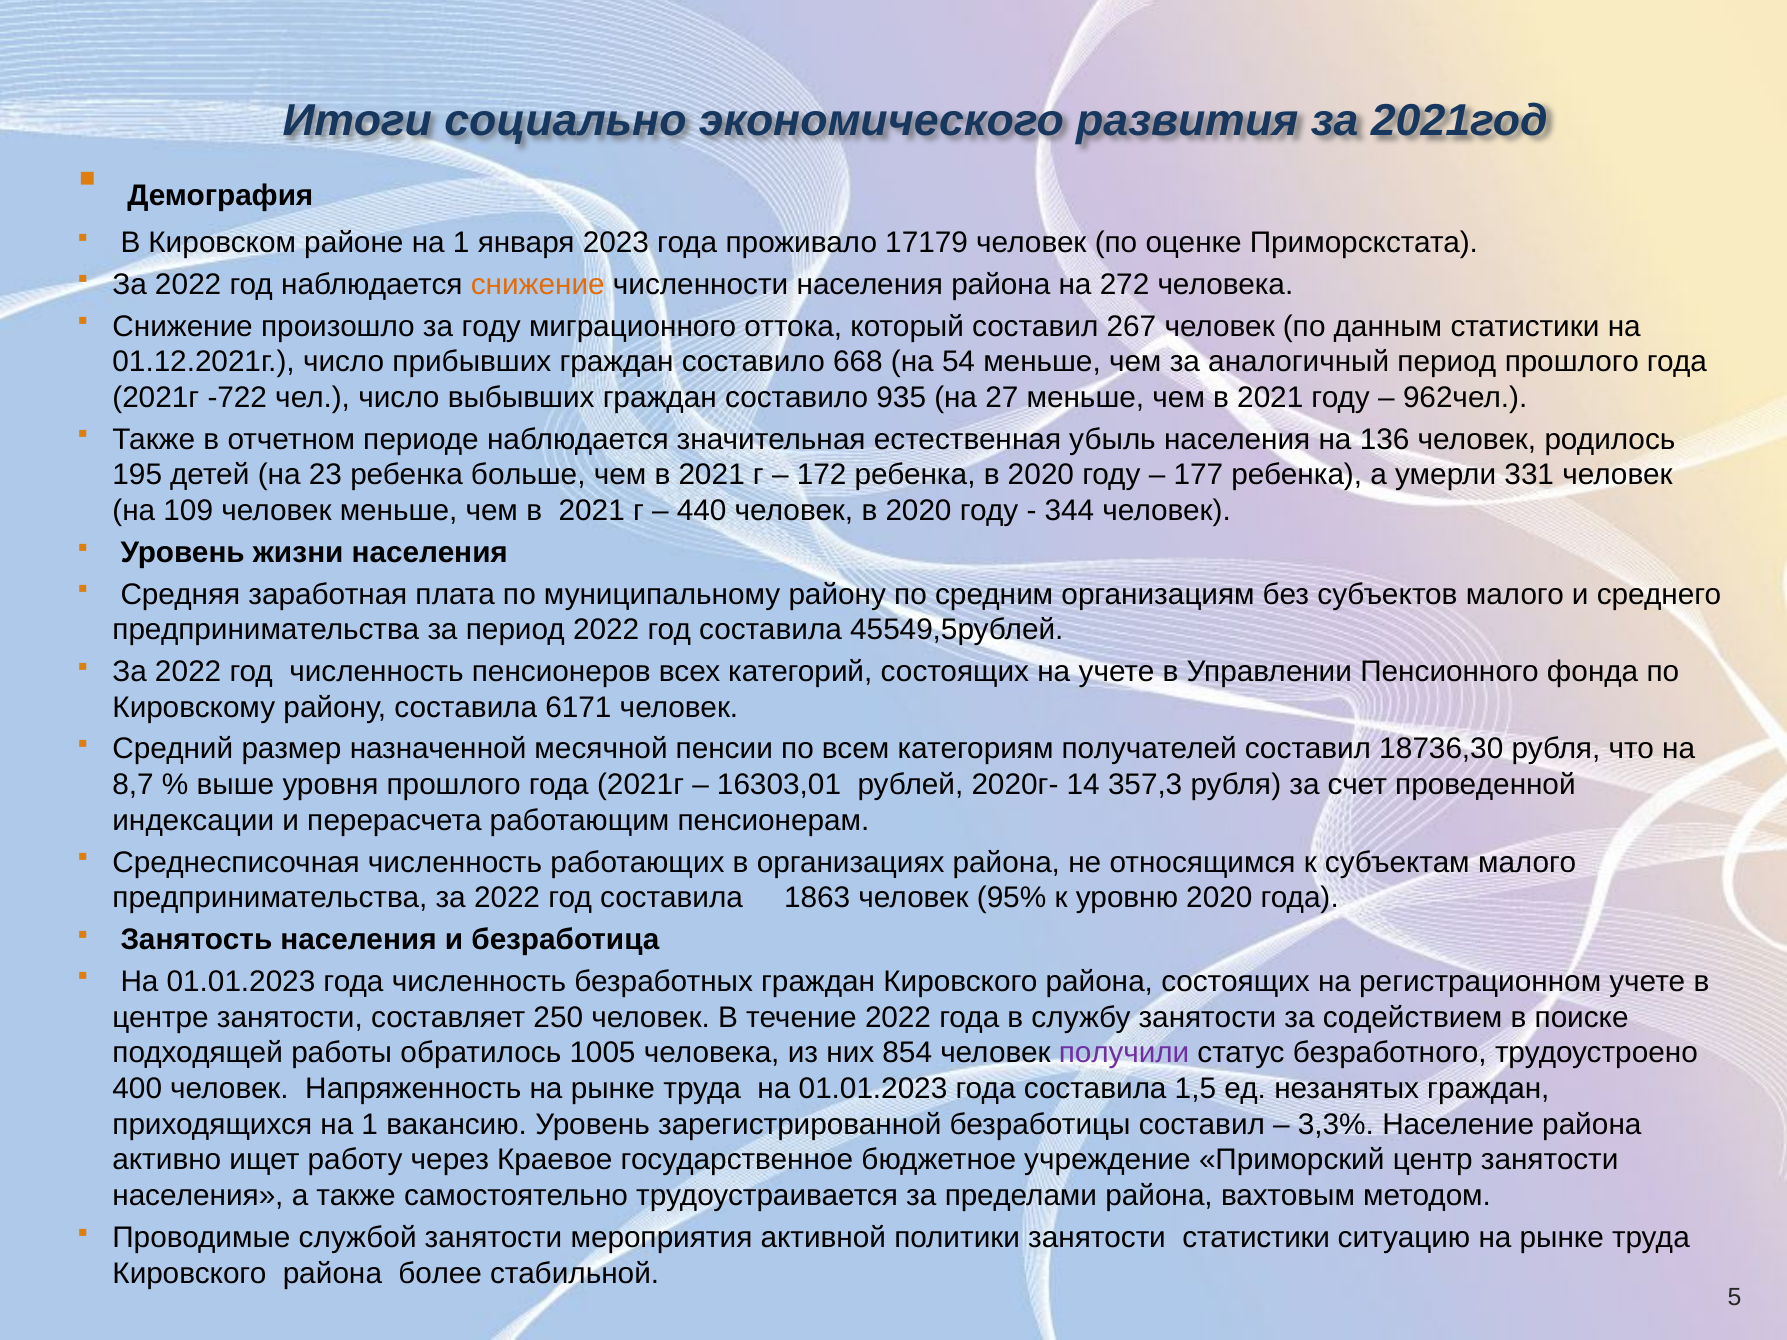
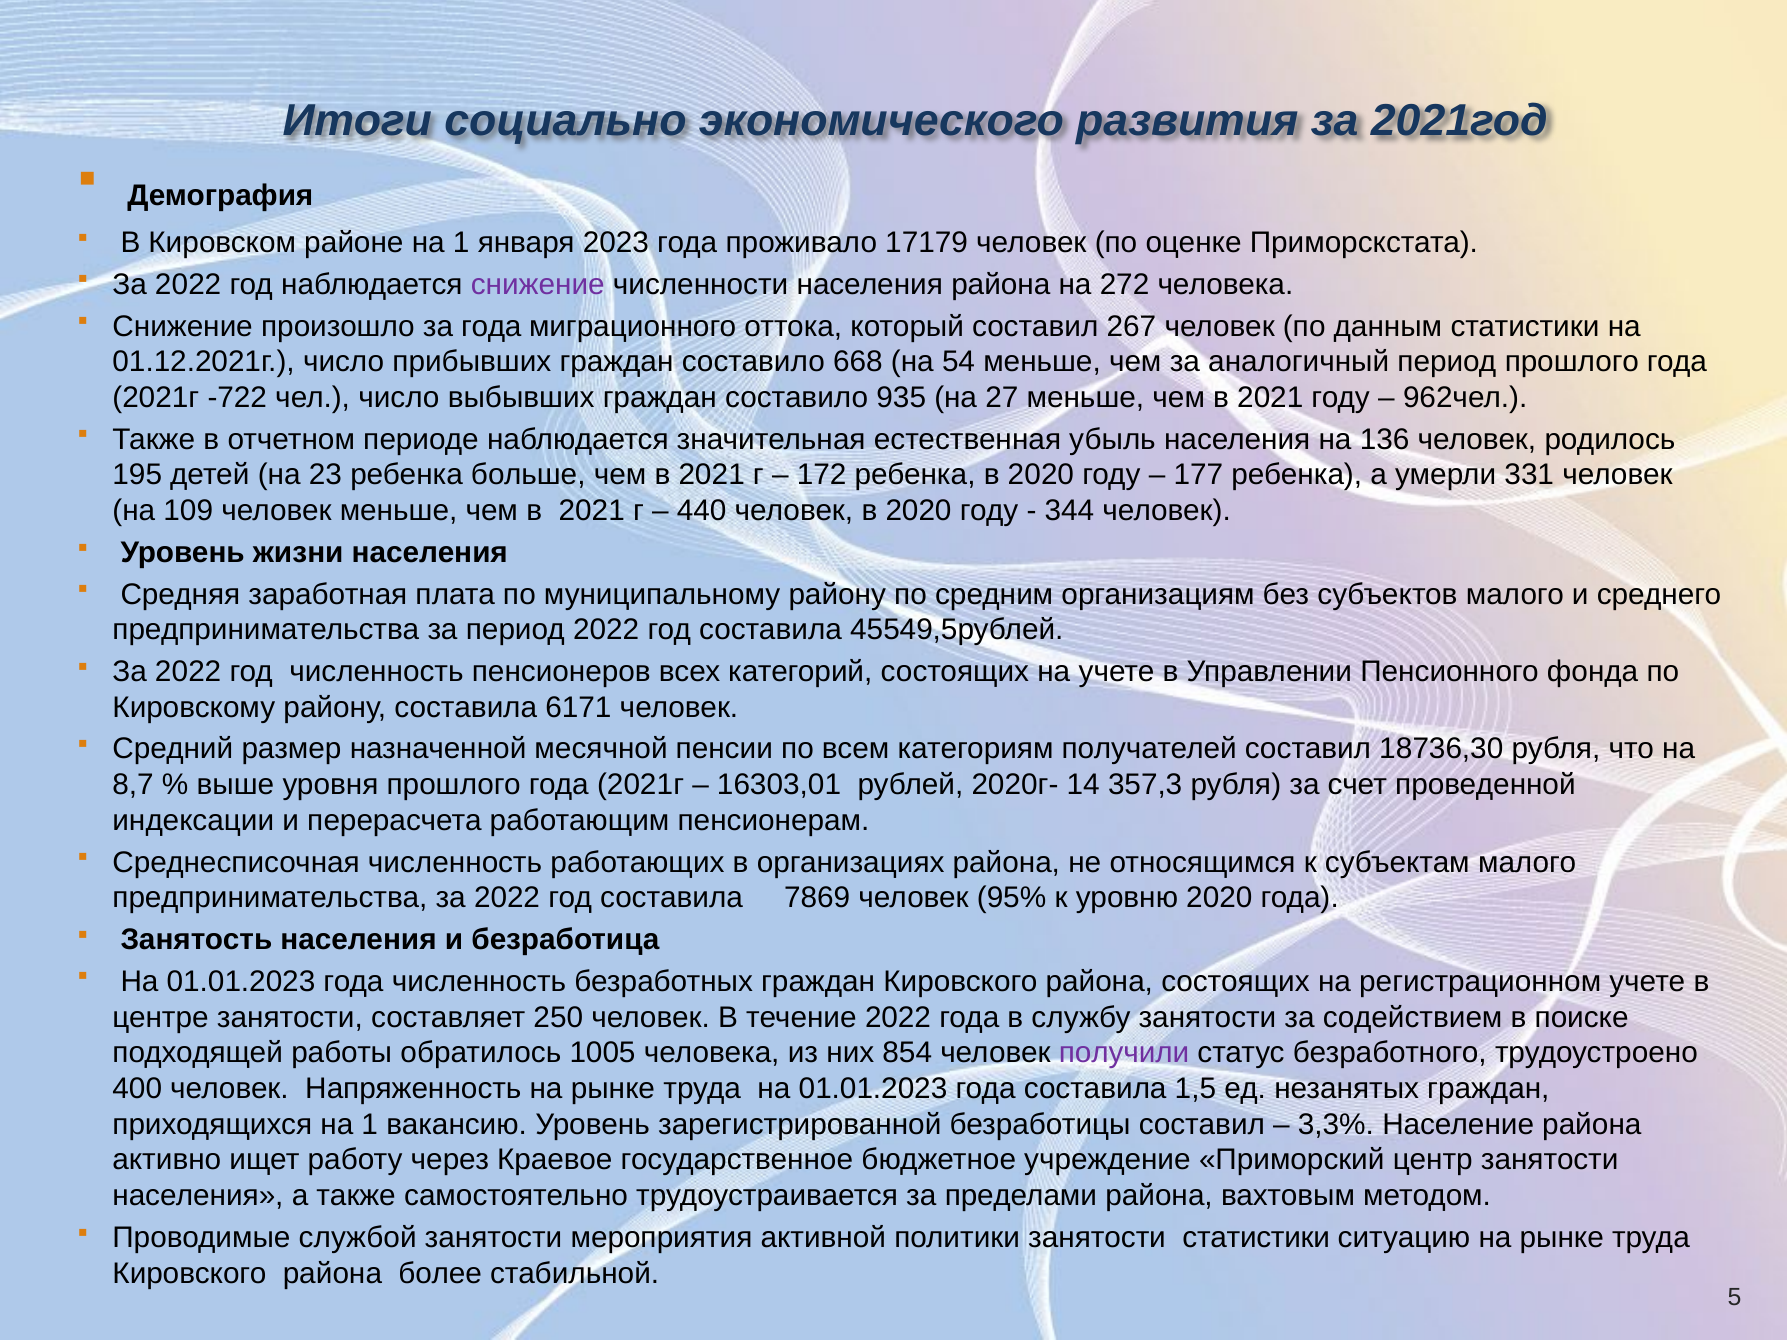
снижение colour: orange -> purple (538, 285)
за году: году -> года (491, 326)
1863: 1863 -> 7869 (817, 898)
